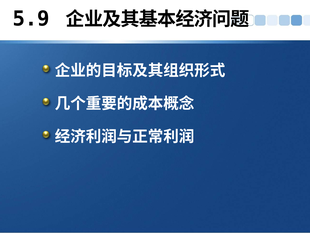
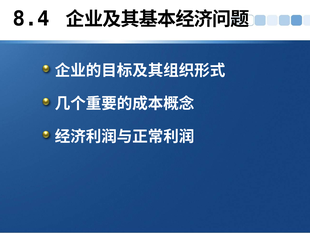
5.9: 5.9 -> 8.4 (31, 19)
